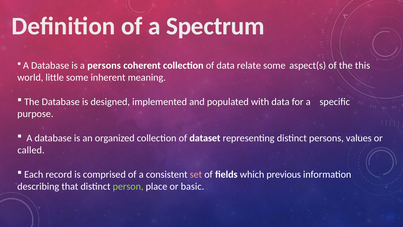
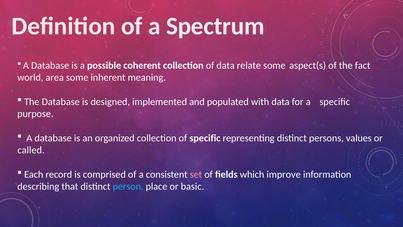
a persons: persons -> possible (104, 65)
this: this -> fact (363, 65)
little: little -> area (55, 78)
of dataset: dataset -> specific (205, 138)
previous: previous -> improve (284, 174)
person colour: light green -> light blue (128, 186)
